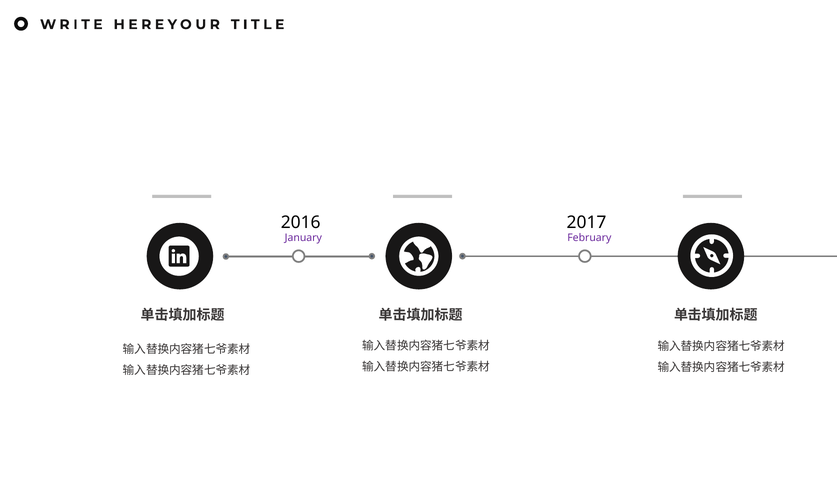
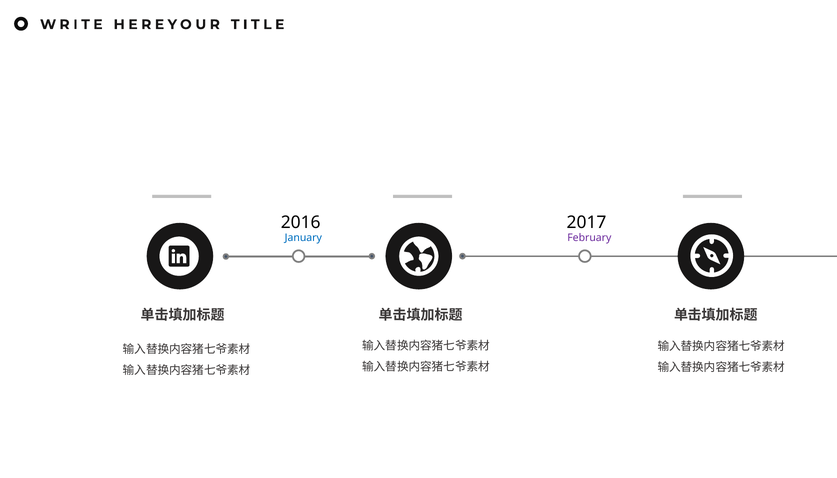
January colour: purple -> blue (303, 238)
